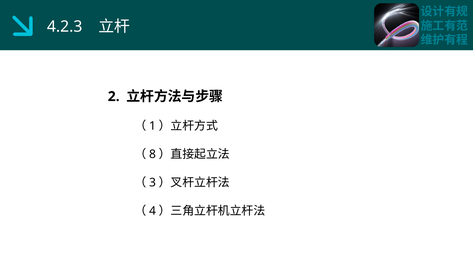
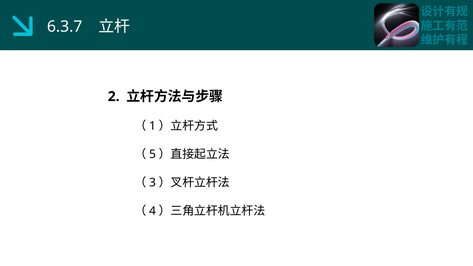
4.2.3: 4.2.3 -> 6.3.7 (65, 27)
8: 8 -> 5 (153, 154)
